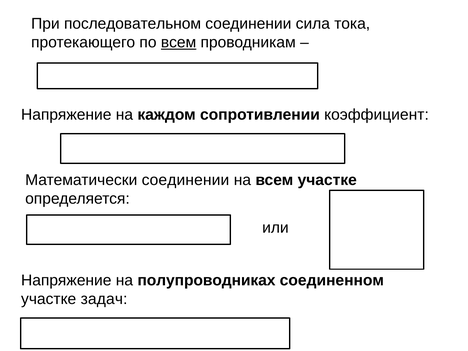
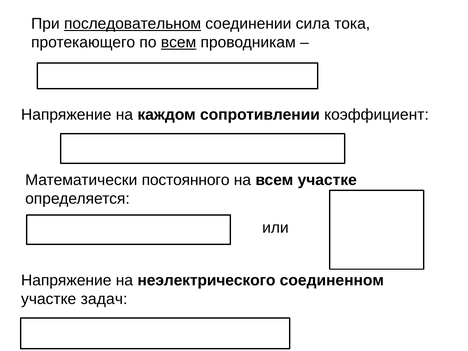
последовательном underline: none -> present (133, 24)
Математически соединении: соединении -> постоянного (186, 180)
полупроводниках: полупроводниках -> неэлектрического (206, 280)
